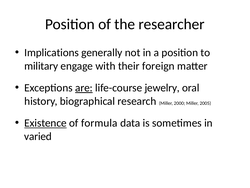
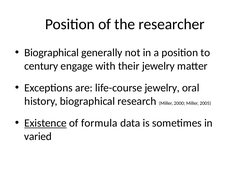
Implications: Implications -> Biographical (52, 52)
military: military -> century (41, 66)
their foreign: foreign -> jewelry (158, 66)
are underline: present -> none (84, 88)
